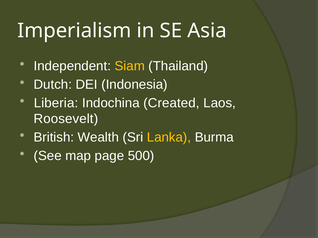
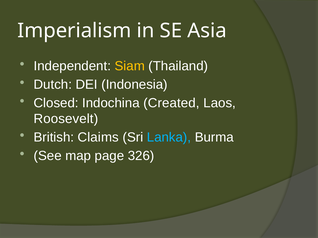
Liberia: Liberia -> Closed (56, 103)
Wealth: Wealth -> Claims (98, 138)
Lanka colour: yellow -> light blue (169, 138)
500: 500 -> 326 (141, 156)
